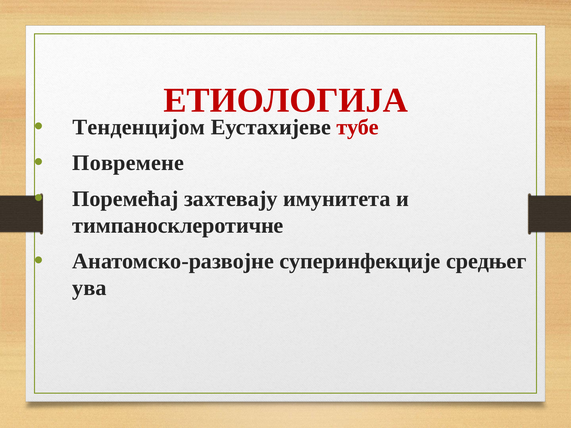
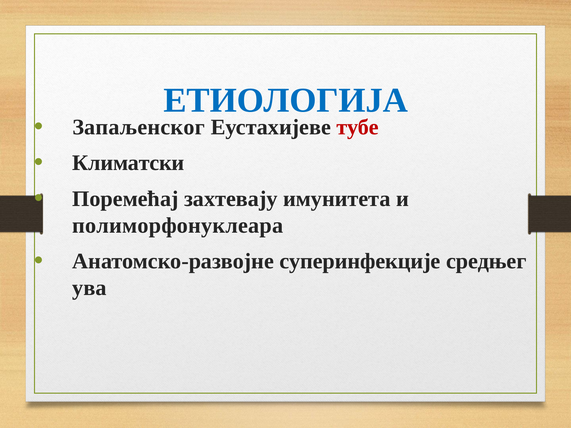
ЕТИОЛОГИЈА colour: red -> blue (286, 100)
Тенденцијом: Тенденцијом -> Запаљенског (139, 127)
Повремене: Повремене -> Климатски (128, 163)
тимпаносклеротичне: тимпаносклеротичне -> полиморфонуклеара (178, 226)
